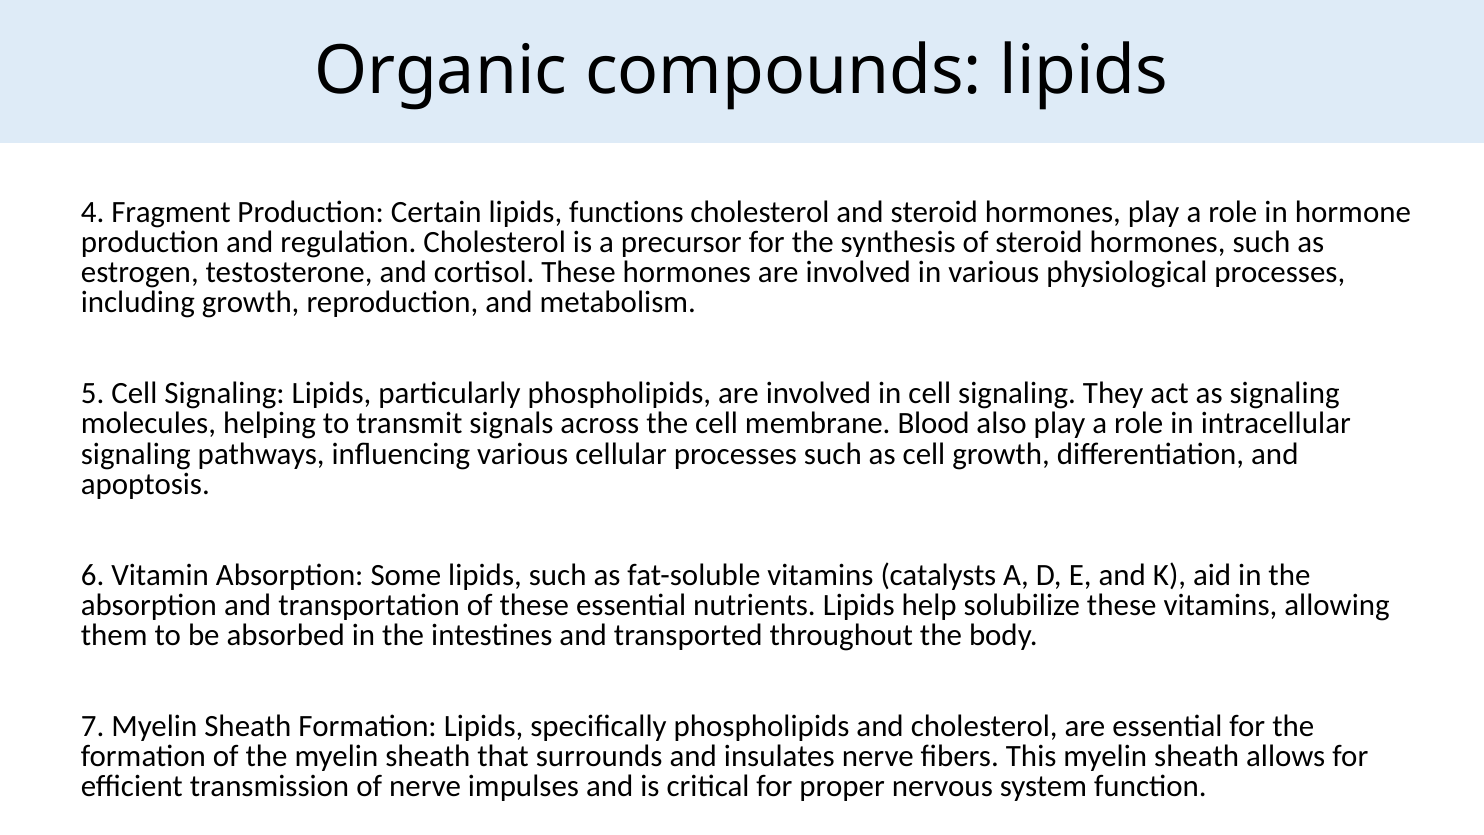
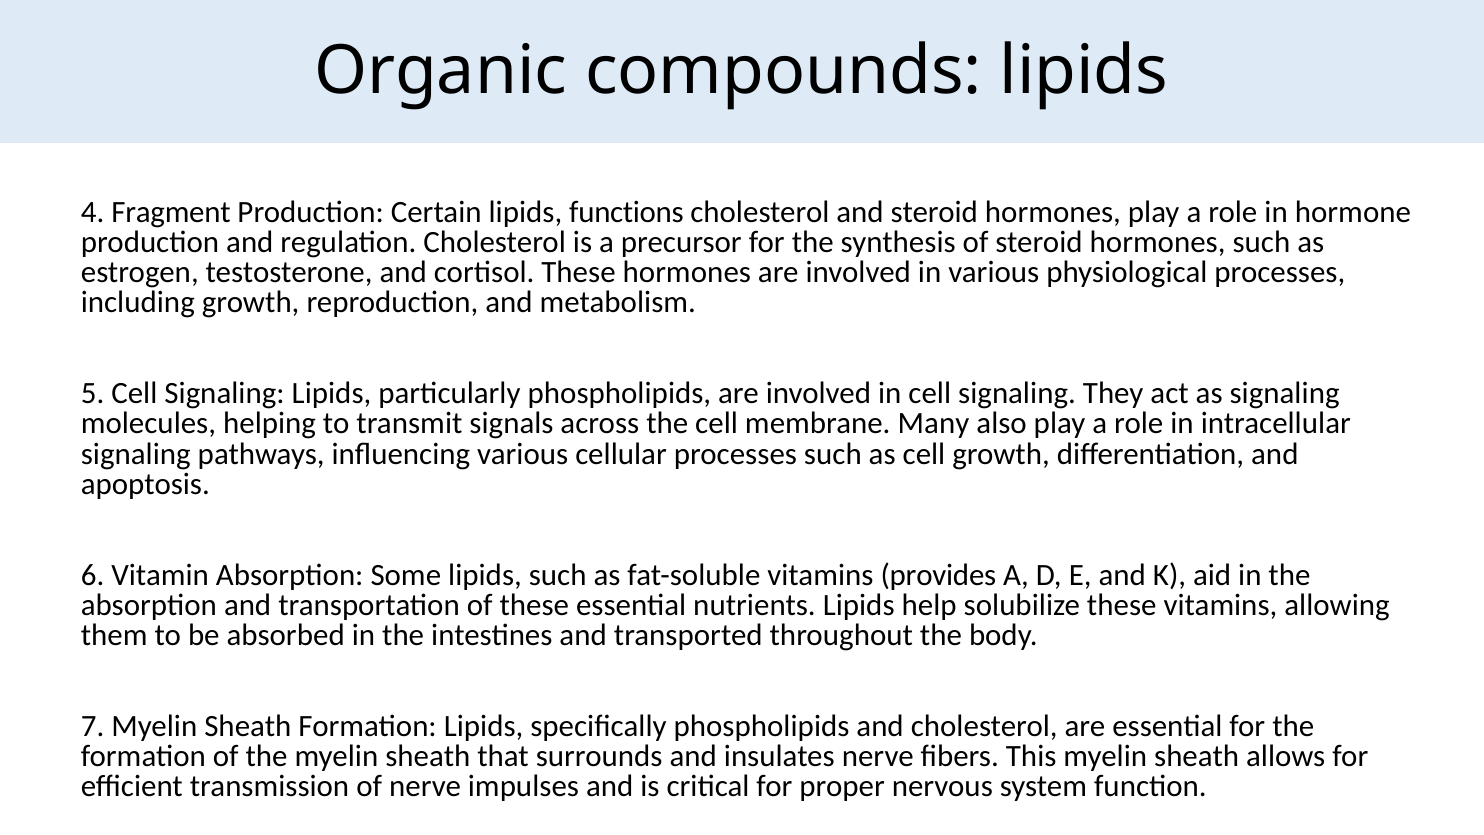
Blood: Blood -> Many (933, 424)
catalysts: catalysts -> provides (938, 575)
